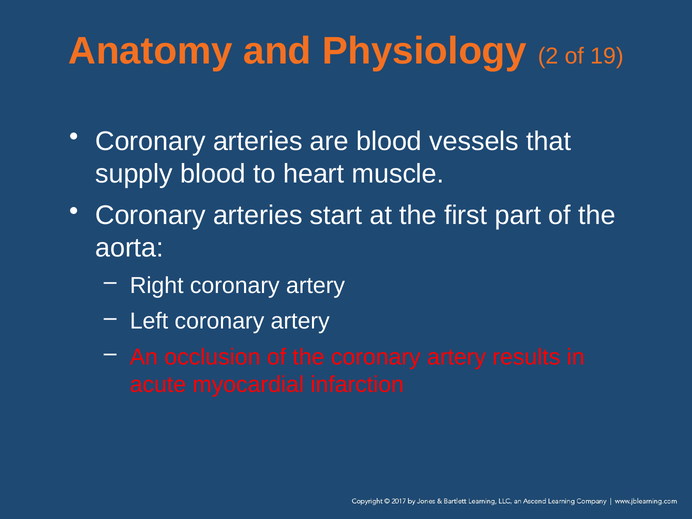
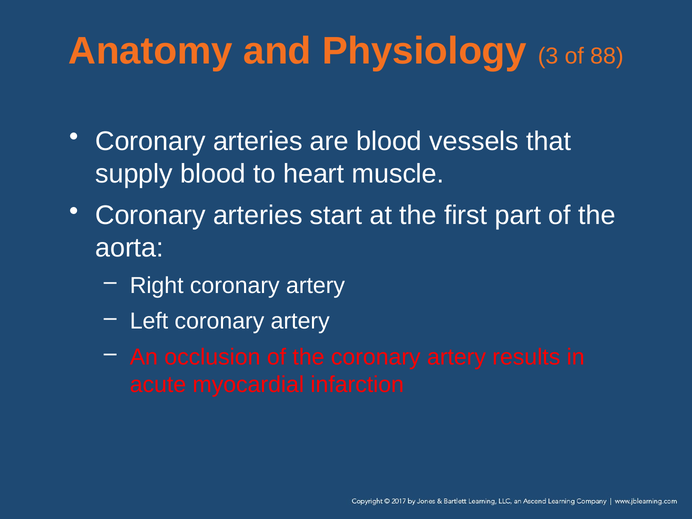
2: 2 -> 3 (548, 56)
19: 19 -> 88 (607, 56)
